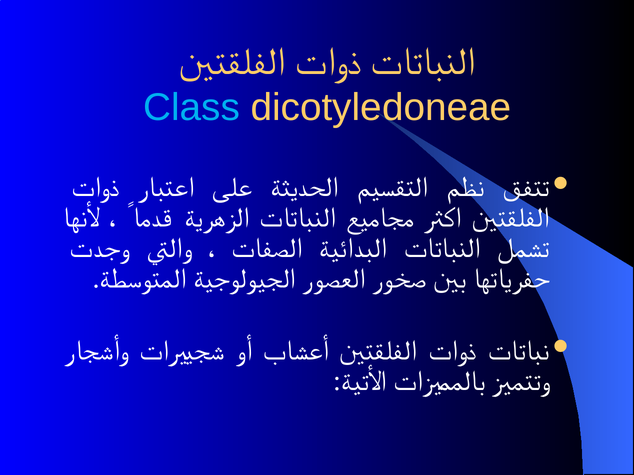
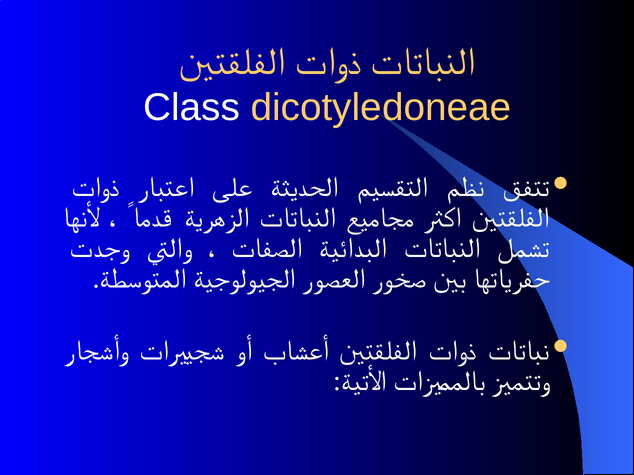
Class colour: light blue -> white (192, 108)
